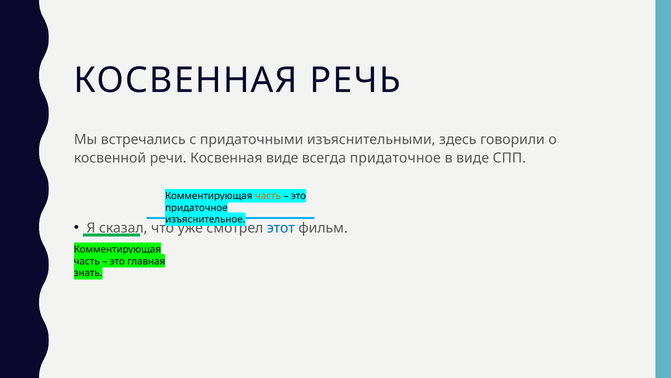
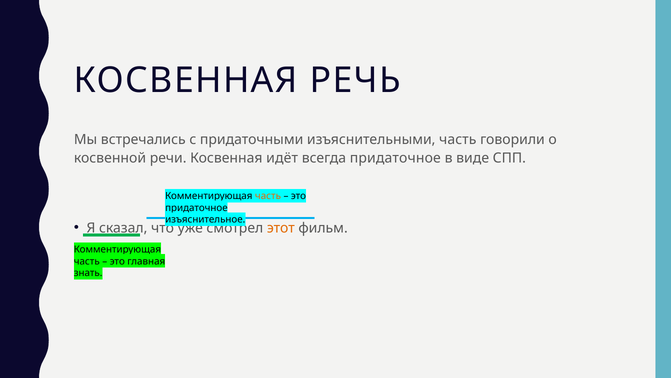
изъяснительными здесь: здесь -> часть (458, 139)
Косвенная виде: виде -> идёт (282, 158)
этот colour: blue -> orange (281, 228)
